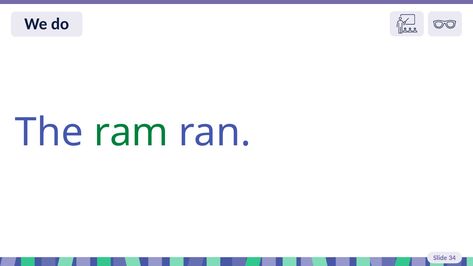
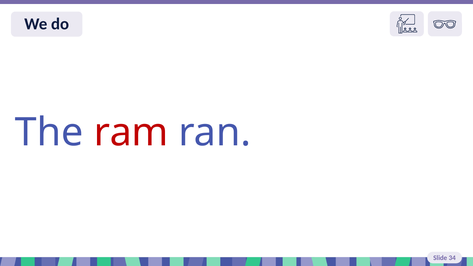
ram colour: green -> red (131, 133)
